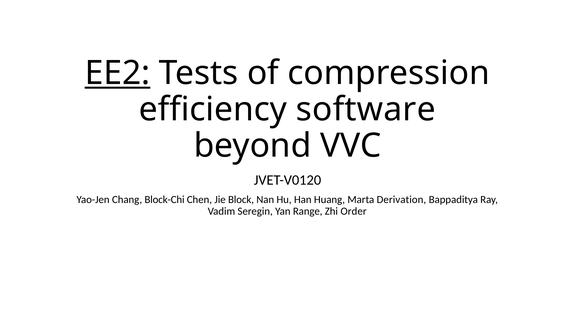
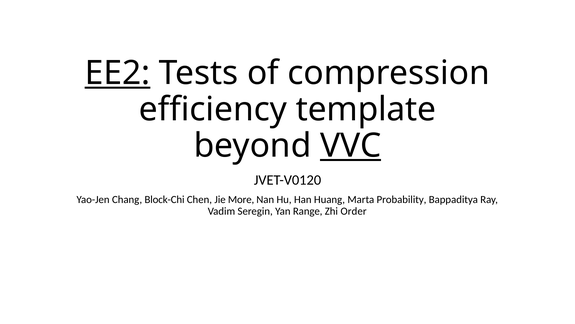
software: software -> template (366, 109)
VVC underline: none -> present (351, 145)
Block: Block -> More (241, 199)
Derivation: Derivation -> Probability (402, 199)
